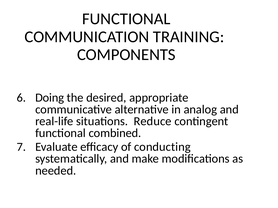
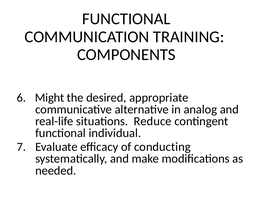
Doing: Doing -> Might (50, 98)
combined: combined -> individual (115, 133)
